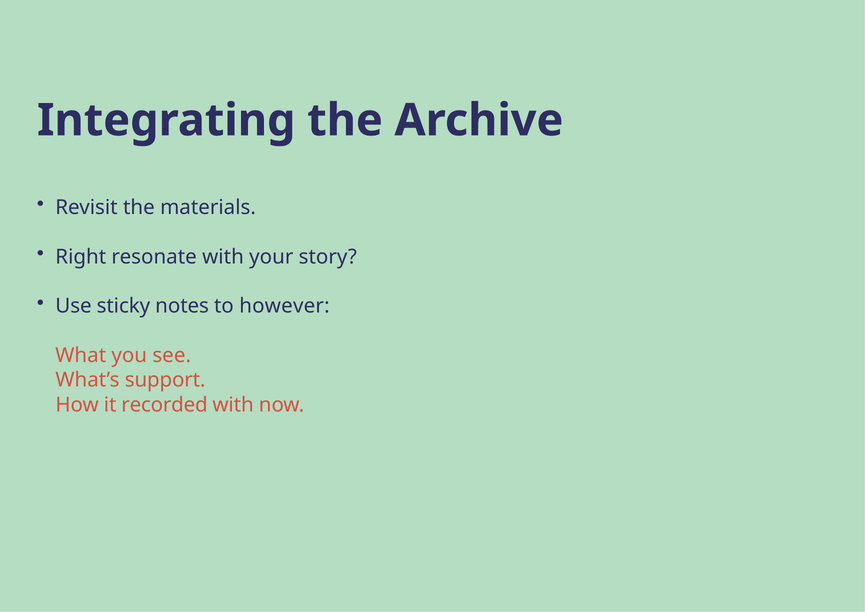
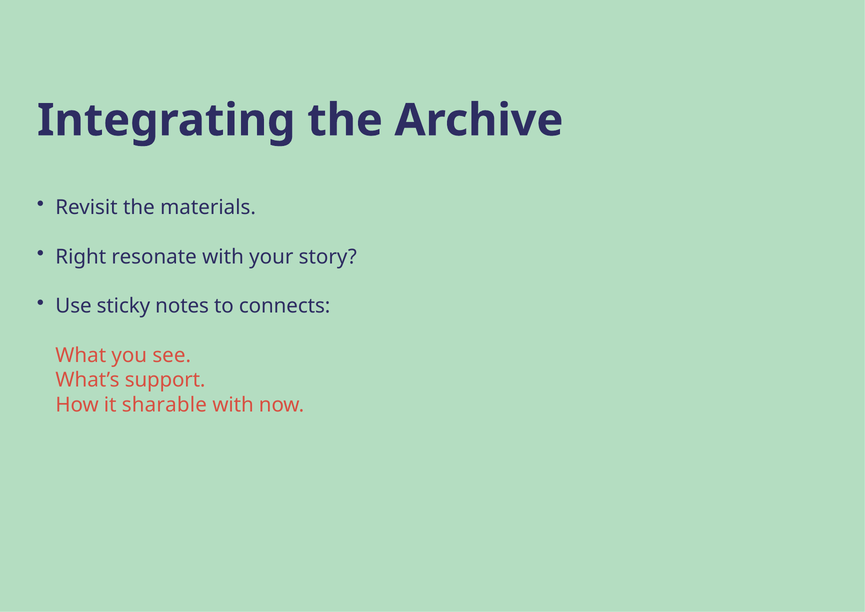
however: however -> connects (285, 306)
recorded: recorded -> sharable (164, 405)
